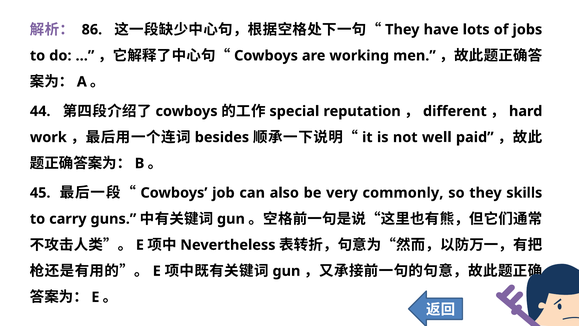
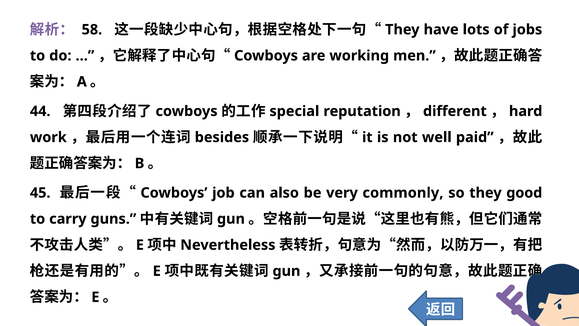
86: 86 -> 58 (92, 30)
skills: skills -> good (524, 193)
